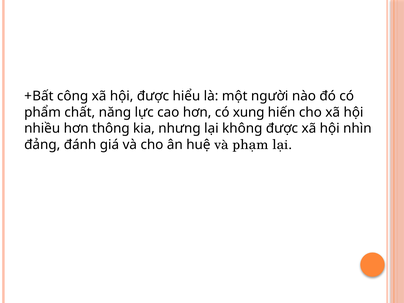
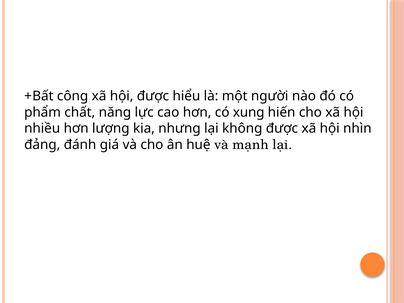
thông: thông -> lượng (111, 128)
phạm: phạm -> mạnh (251, 145)
